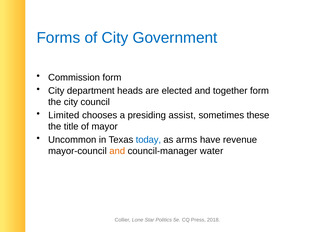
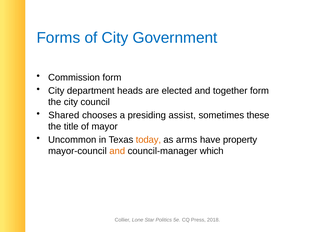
Limited: Limited -> Shared (64, 115)
today colour: blue -> orange (148, 140)
revenue: revenue -> property (240, 140)
water: water -> which (212, 151)
